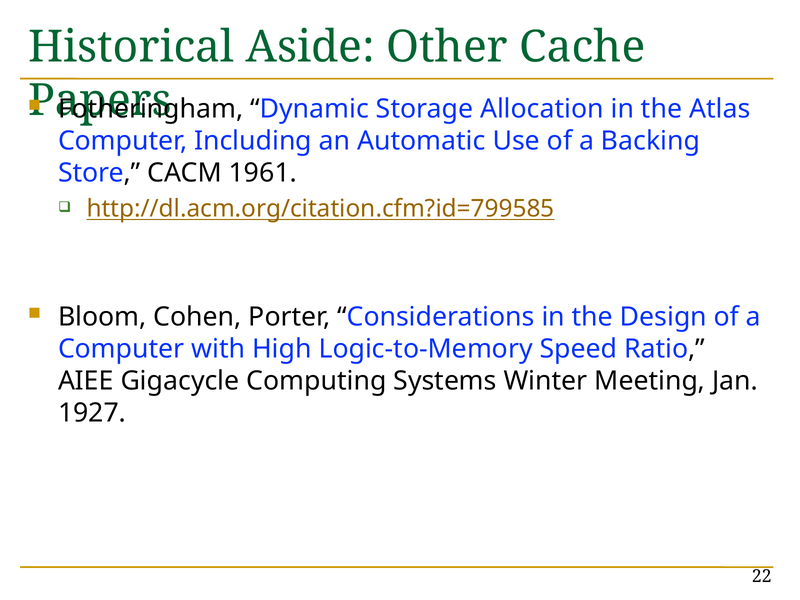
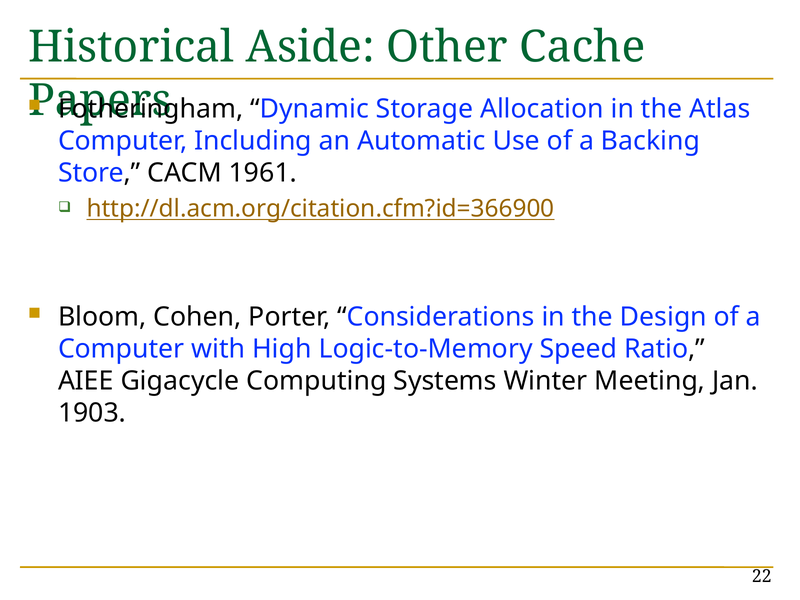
http://dl.acm.org/citation.cfm?id=799585: http://dl.acm.org/citation.cfm?id=799585 -> http://dl.acm.org/citation.cfm?id=366900 (321, 208)
1927: 1927 -> 1903 (92, 413)
